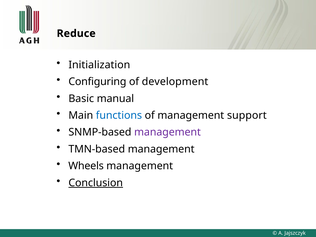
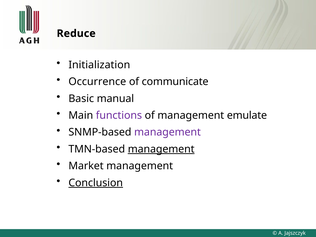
Configuring: Configuring -> Occurrence (97, 82)
development: development -> communicate (175, 82)
functions colour: blue -> purple (119, 115)
support: support -> emulate (247, 115)
management underline: none -> present (161, 149)
Wheels: Wheels -> Market (86, 166)
